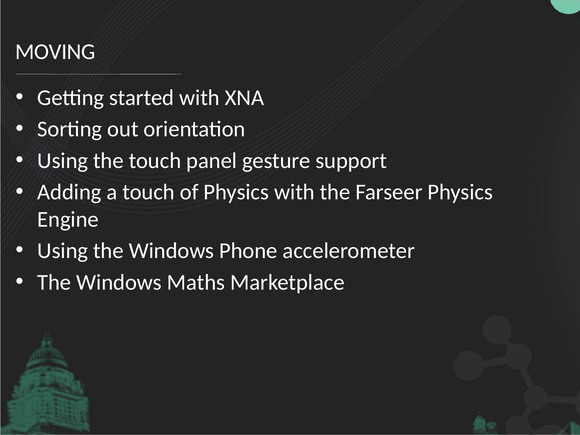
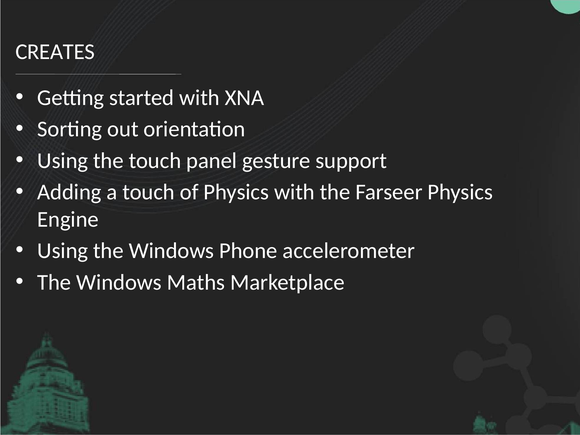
MOVING: MOVING -> CREATES (55, 52)
